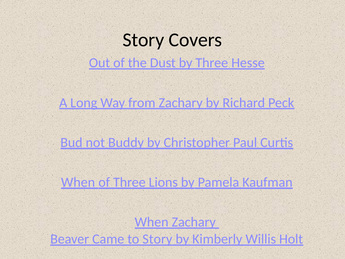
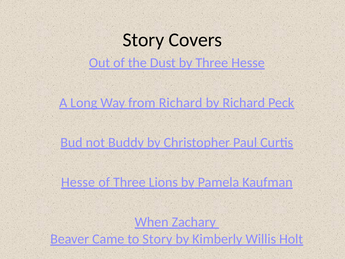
from Zachary: Zachary -> Richard (181, 103)
When: When -> Hesse (78, 182)
